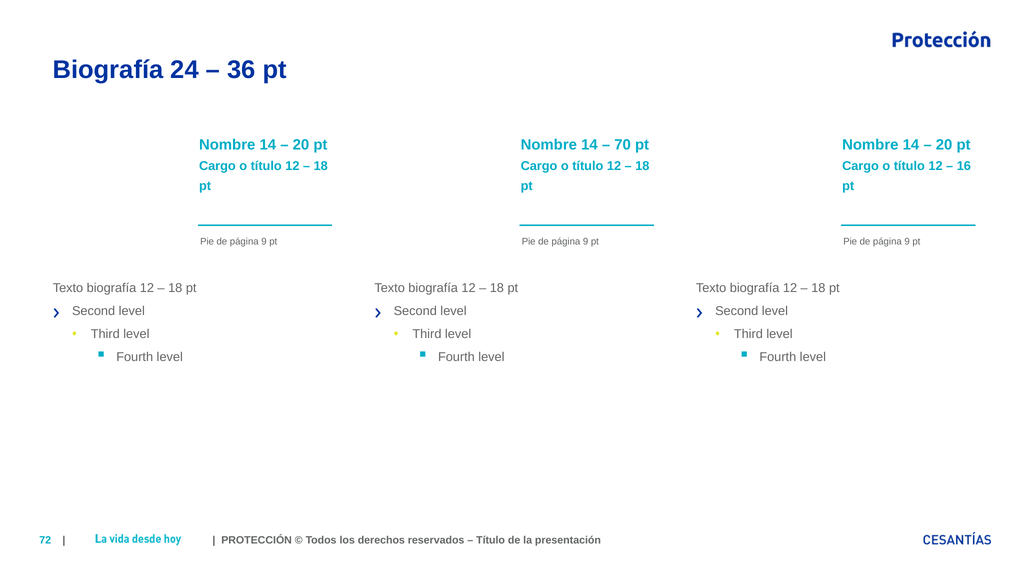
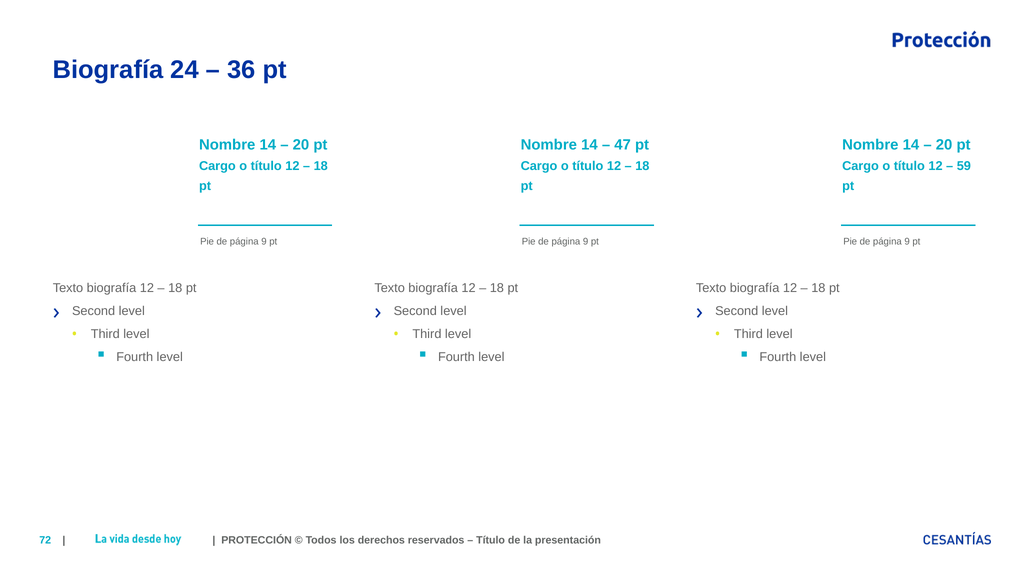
70: 70 -> 47 (623, 145)
16: 16 -> 59 (964, 166)
